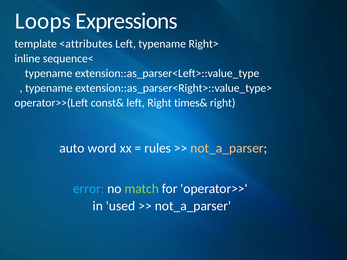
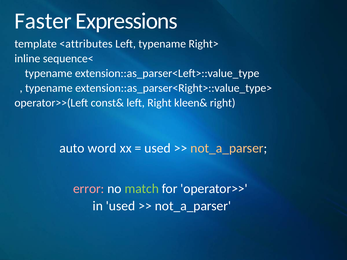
Loops: Loops -> Faster (43, 21)
times&: times& -> kleen& (191, 103)
rules: rules -> used (158, 148)
error colour: light blue -> pink (89, 189)
